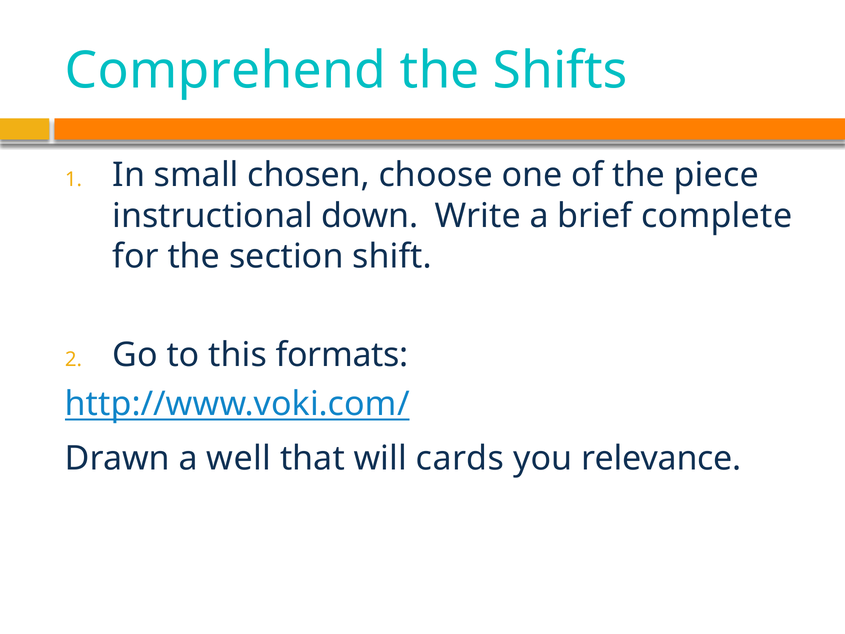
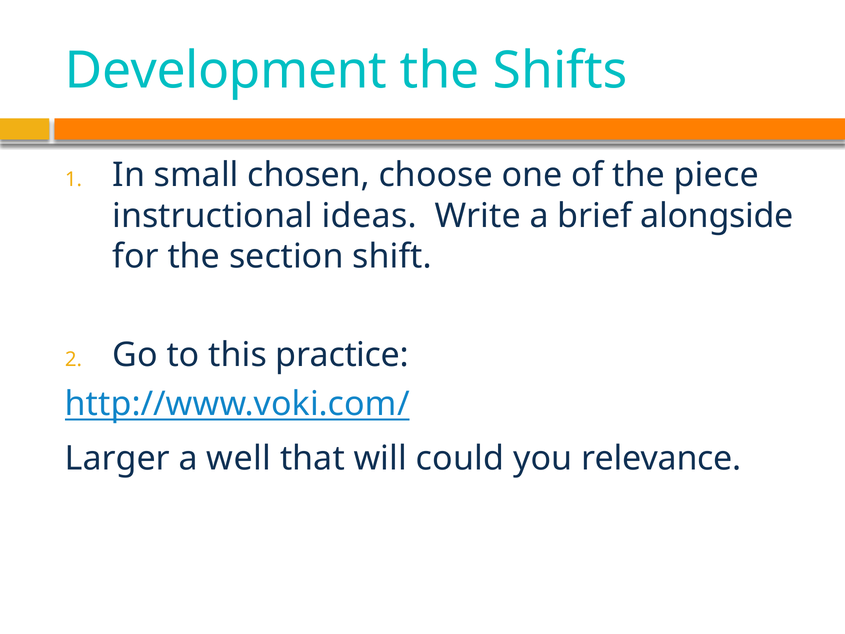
Comprehend: Comprehend -> Development (226, 70)
down: down -> ideas (369, 216)
complete: complete -> alongside (717, 216)
formats: formats -> practice (342, 355)
Drawn: Drawn -> Larger (117, 458)
cards: cards -> could (460, 458)
